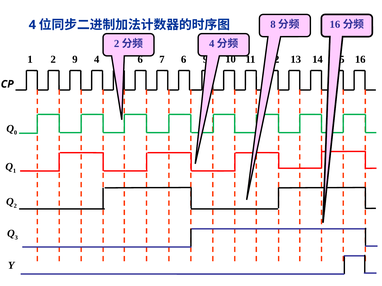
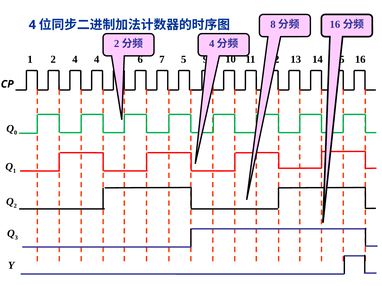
2 9: 9 -> 4 (75, 60)
7 6: 6 -> 5 (184, 60)
